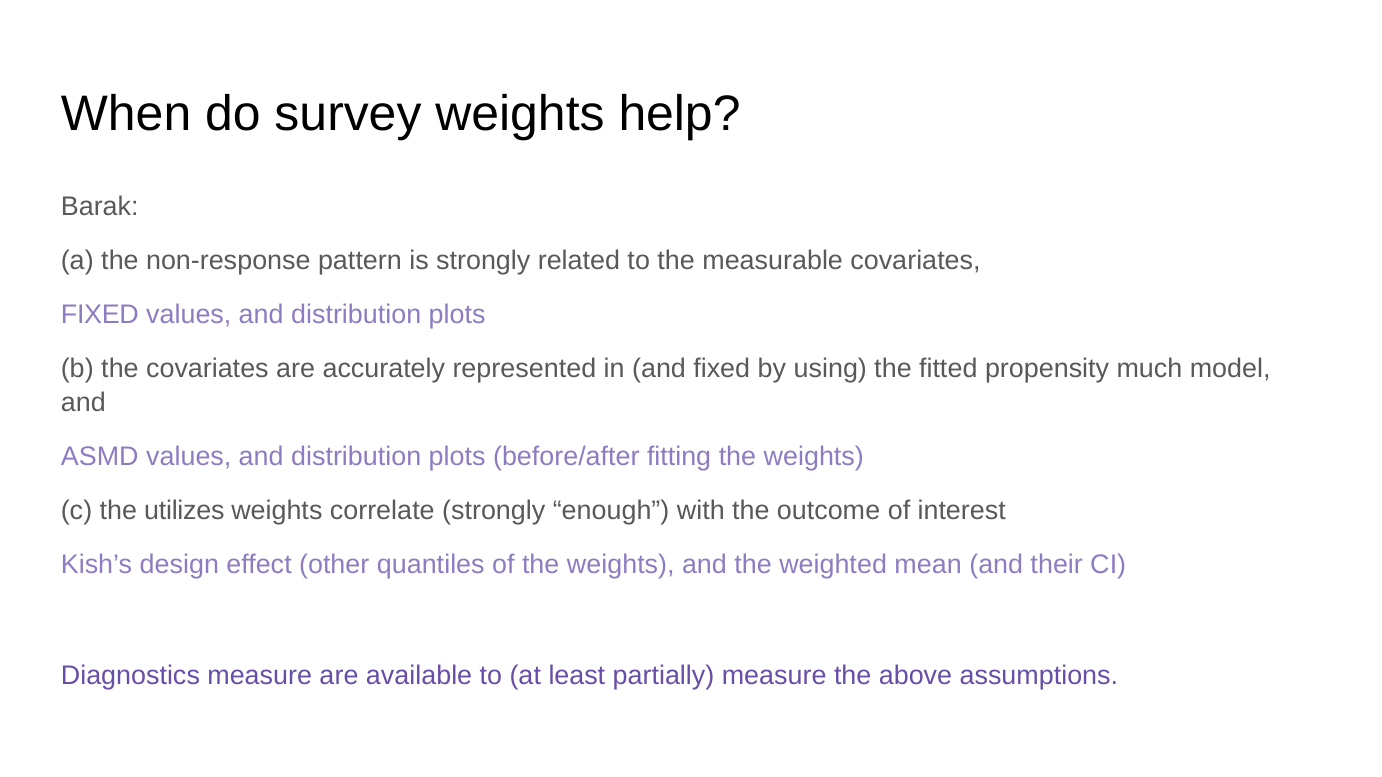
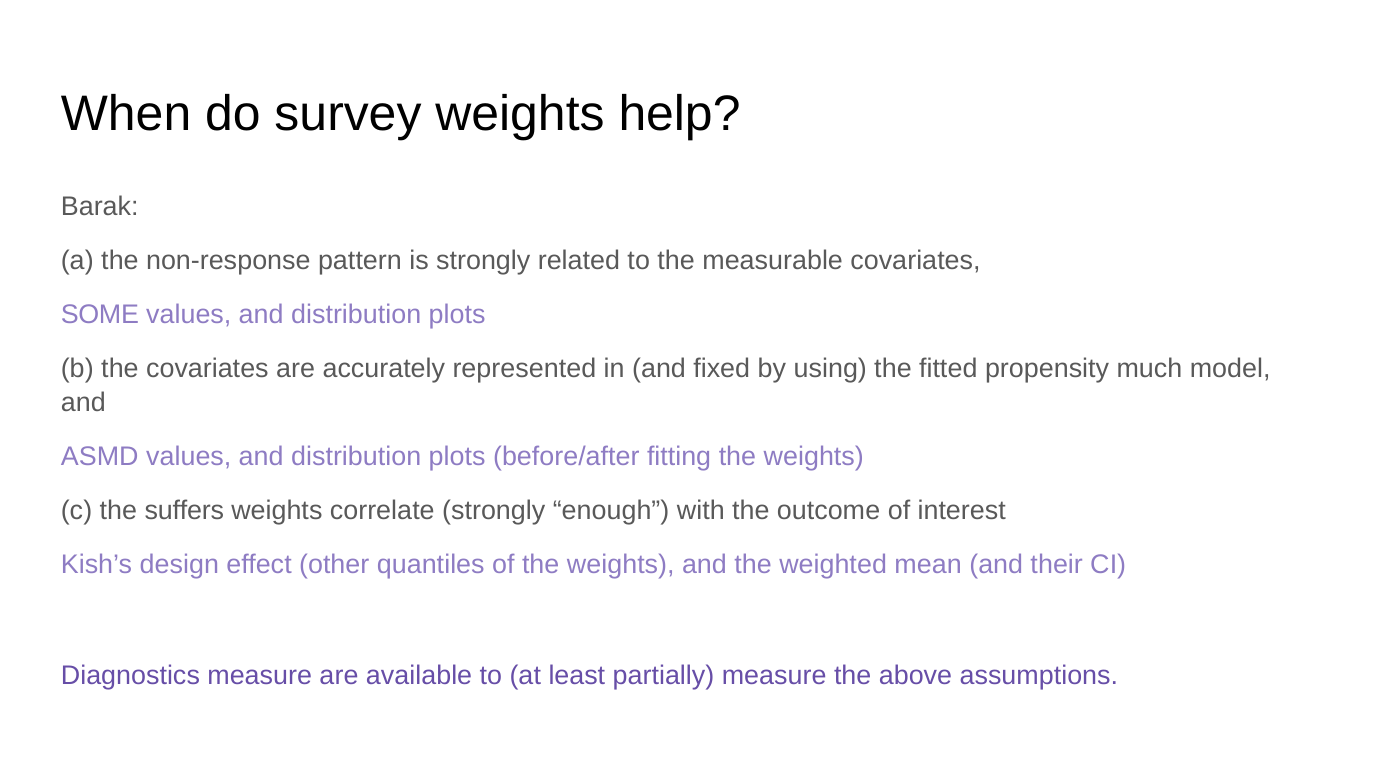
FIXED: FIXED -> SOME (100, 315)
utilizes: utilizes -> suffers (184, 511)
